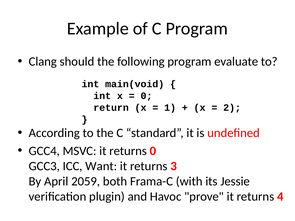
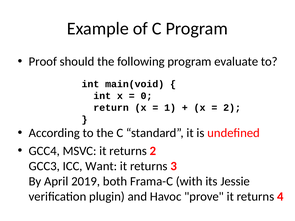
Clang: Clang -> Proof (43, 62)
returns 0: 0 -> 2 (153, 151)
2059: 2059 -> 2019 (86, 181)
